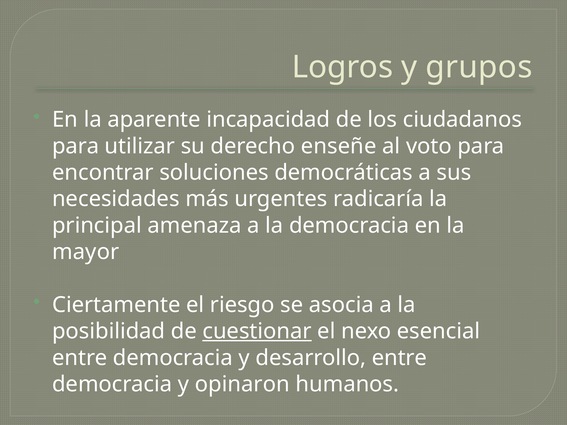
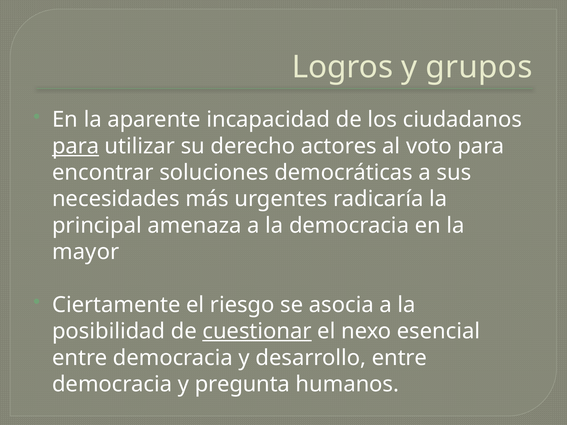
para underline: none -> present (76, 146)
enseñe: enseñe -> actores (339, 146)
opinaron: opinaron -> pregunta (242, 384)
